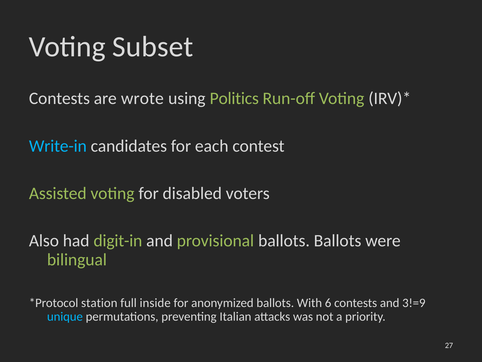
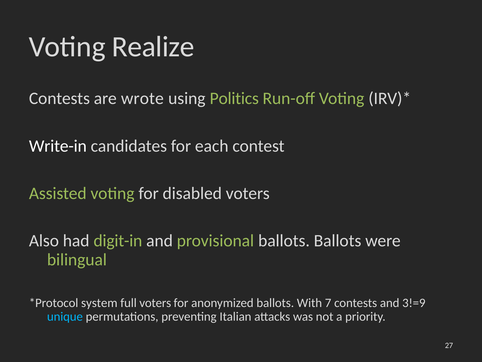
Subset: Subset -> Realize (153, 47)
Write-in colour: light blue -> white (58, 146)
station: station -> system (99, 303)
full inside: inside -> voters (155, 303)
6: 6 -> 7 (328, 303)
